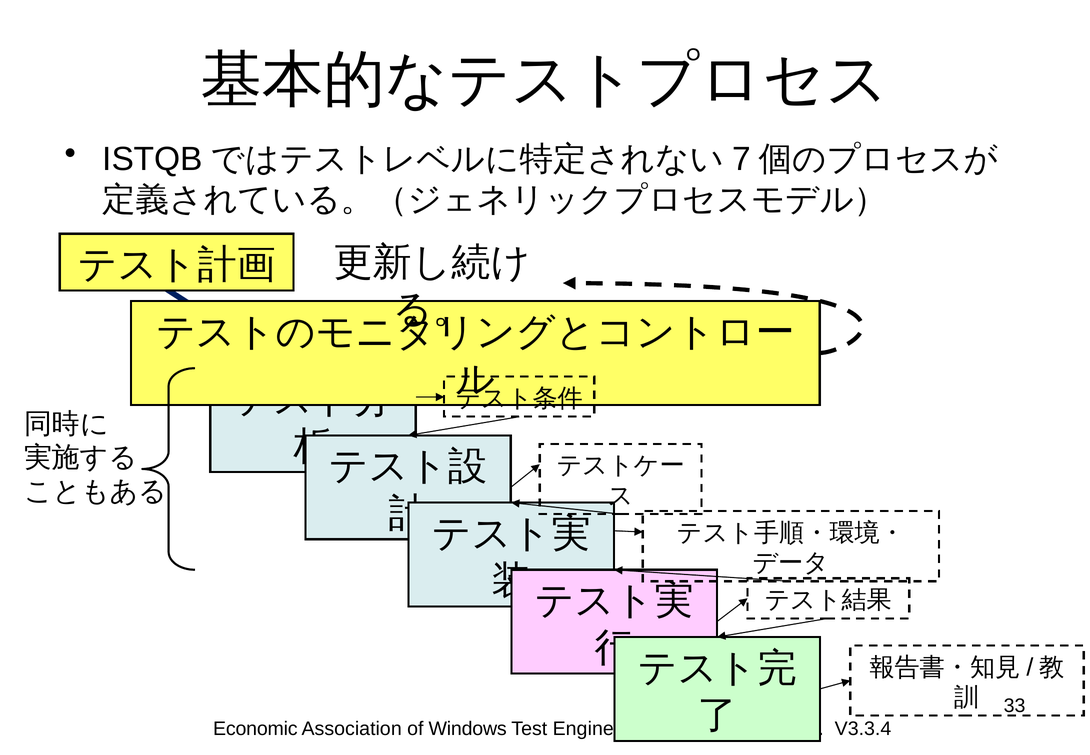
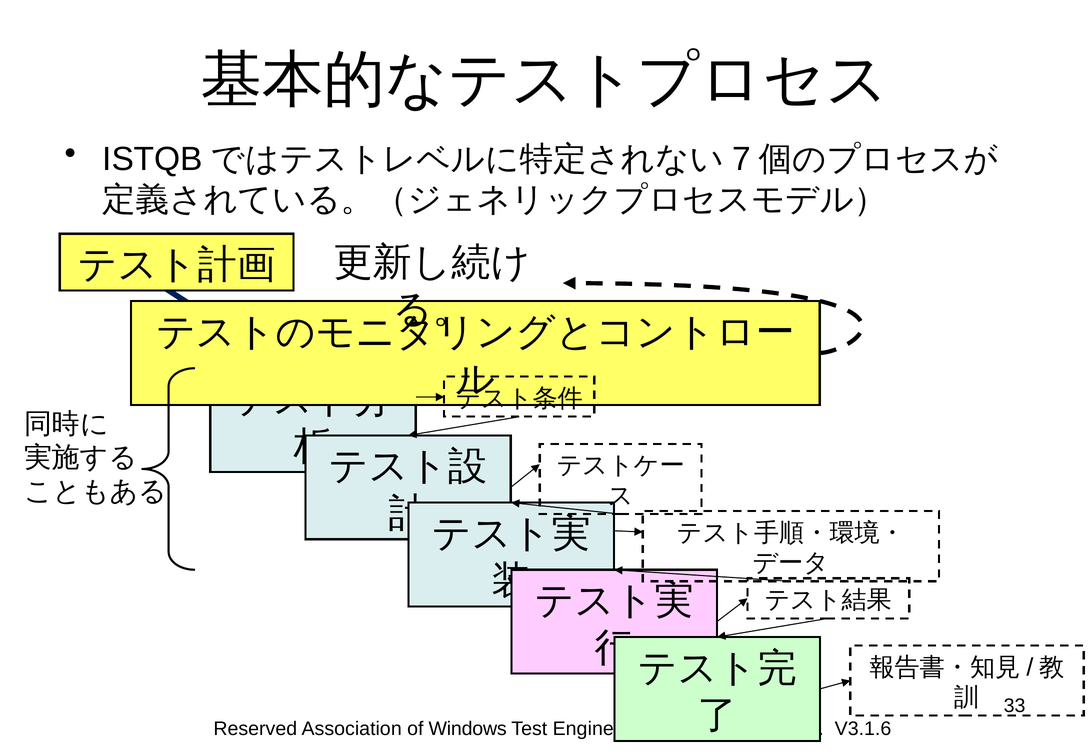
Economic: Economic -> Reserved (255, 728)
V3.3.4: V3.3.4 -> V3.1.6 (863, 728)
